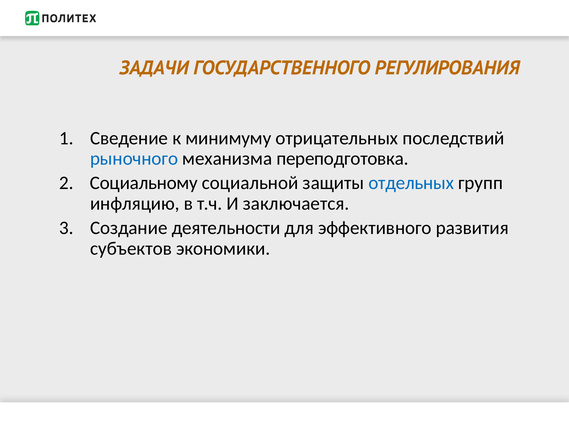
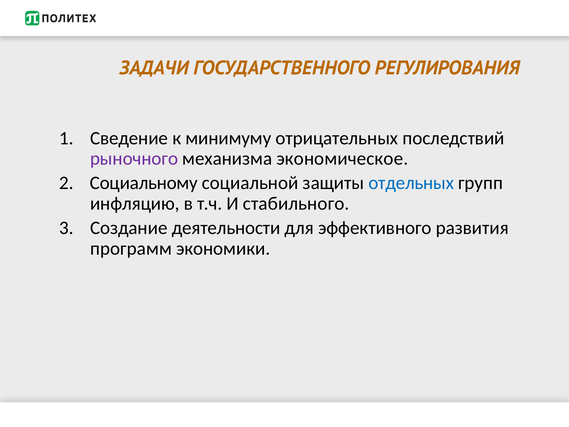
рыночного colour: blue -> purple (134, 159)
переподготовка: переподготовка -> экономическое (342, 159)
заключается: заключается -> стабильного (296, 203)
субъектов: субъектов -> программ (131, 248)
